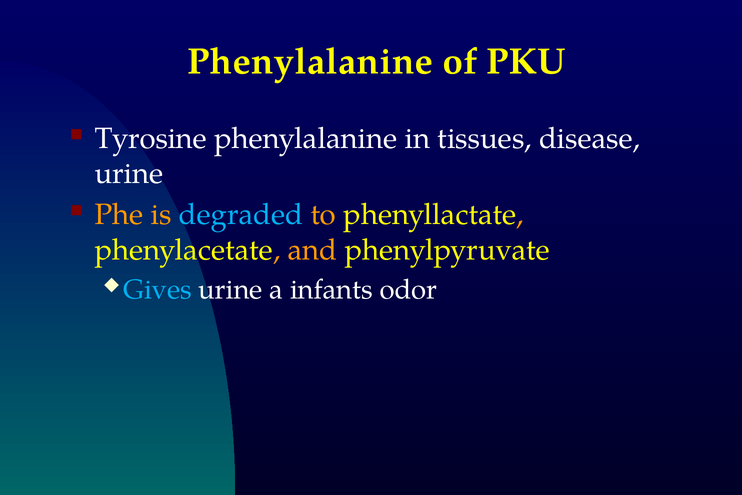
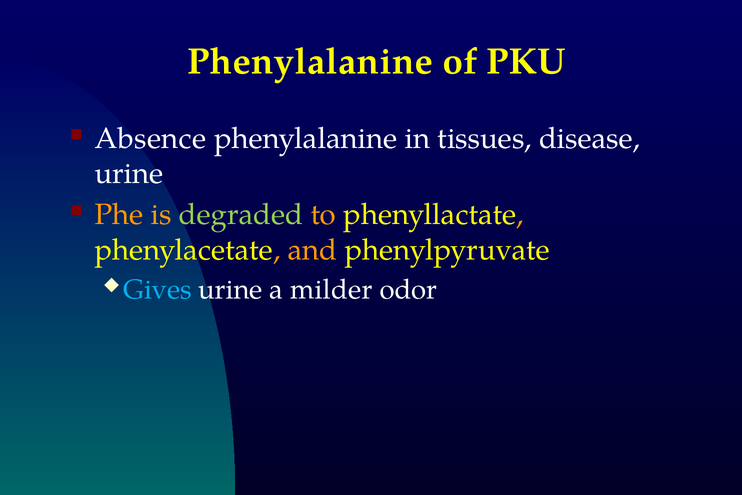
Tyrosine: Tyrosine -> Absence (150, 138)
degraded colour: light blue -> light green (241, 215)
infants: infants -> milder (331, 289)
